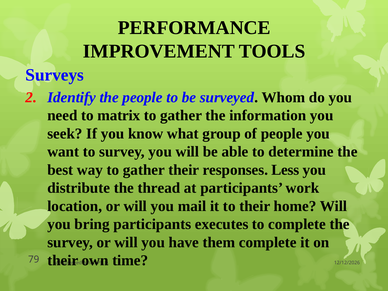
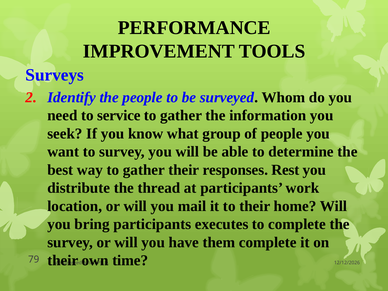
matrix: matrix -> service (119, 116)
Less: Less -> Rest (285, 170)
